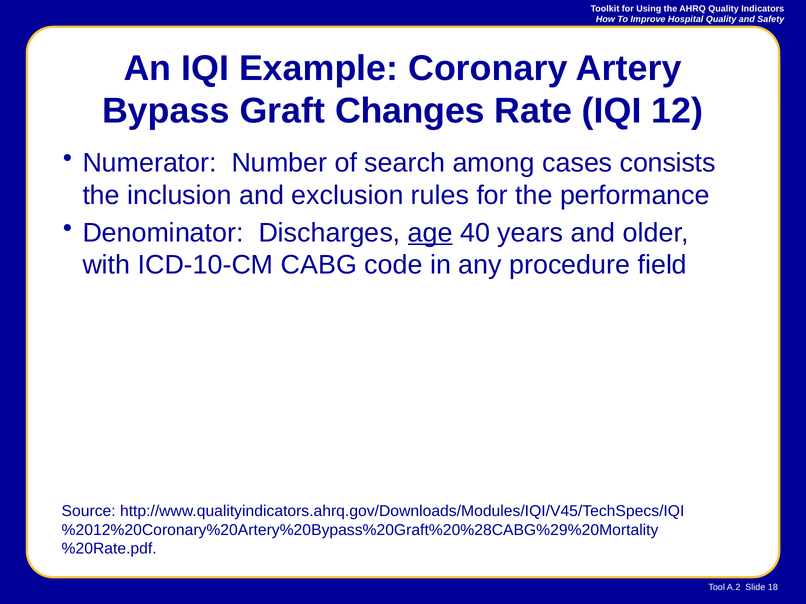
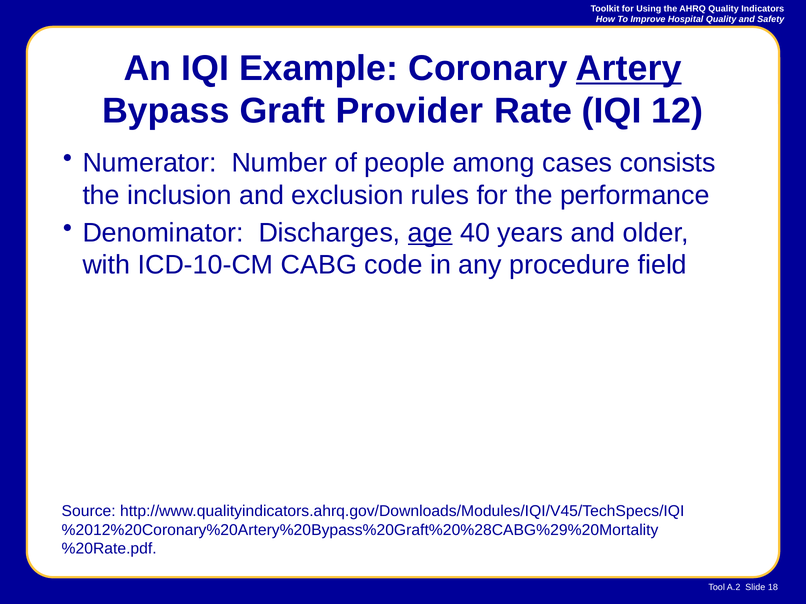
Artery underline: none -> present (629, 68)
Changes: Changes -> Provider (410, 111)
search: search -> people (405, 163)
